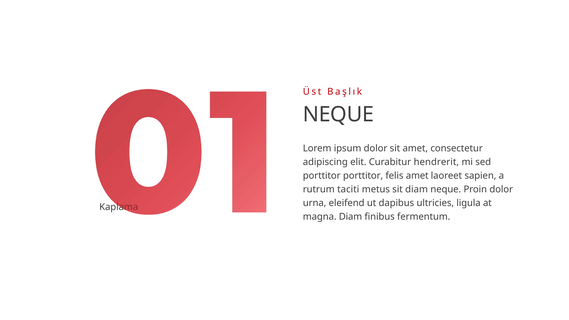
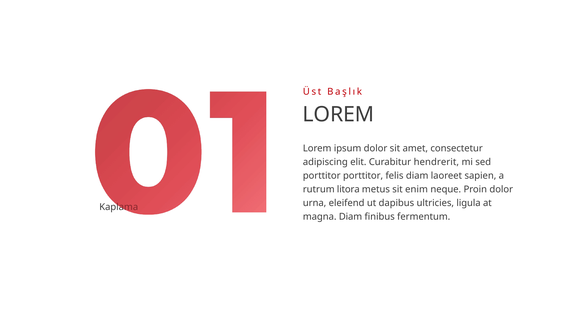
NEQUE: NEQUE -> LOREM (338, 115)
felis amet: amet -> diam (417, 176)
taciti: taciti -> litora (348, 189)
sit diam: diam -> enim (417, 189)
